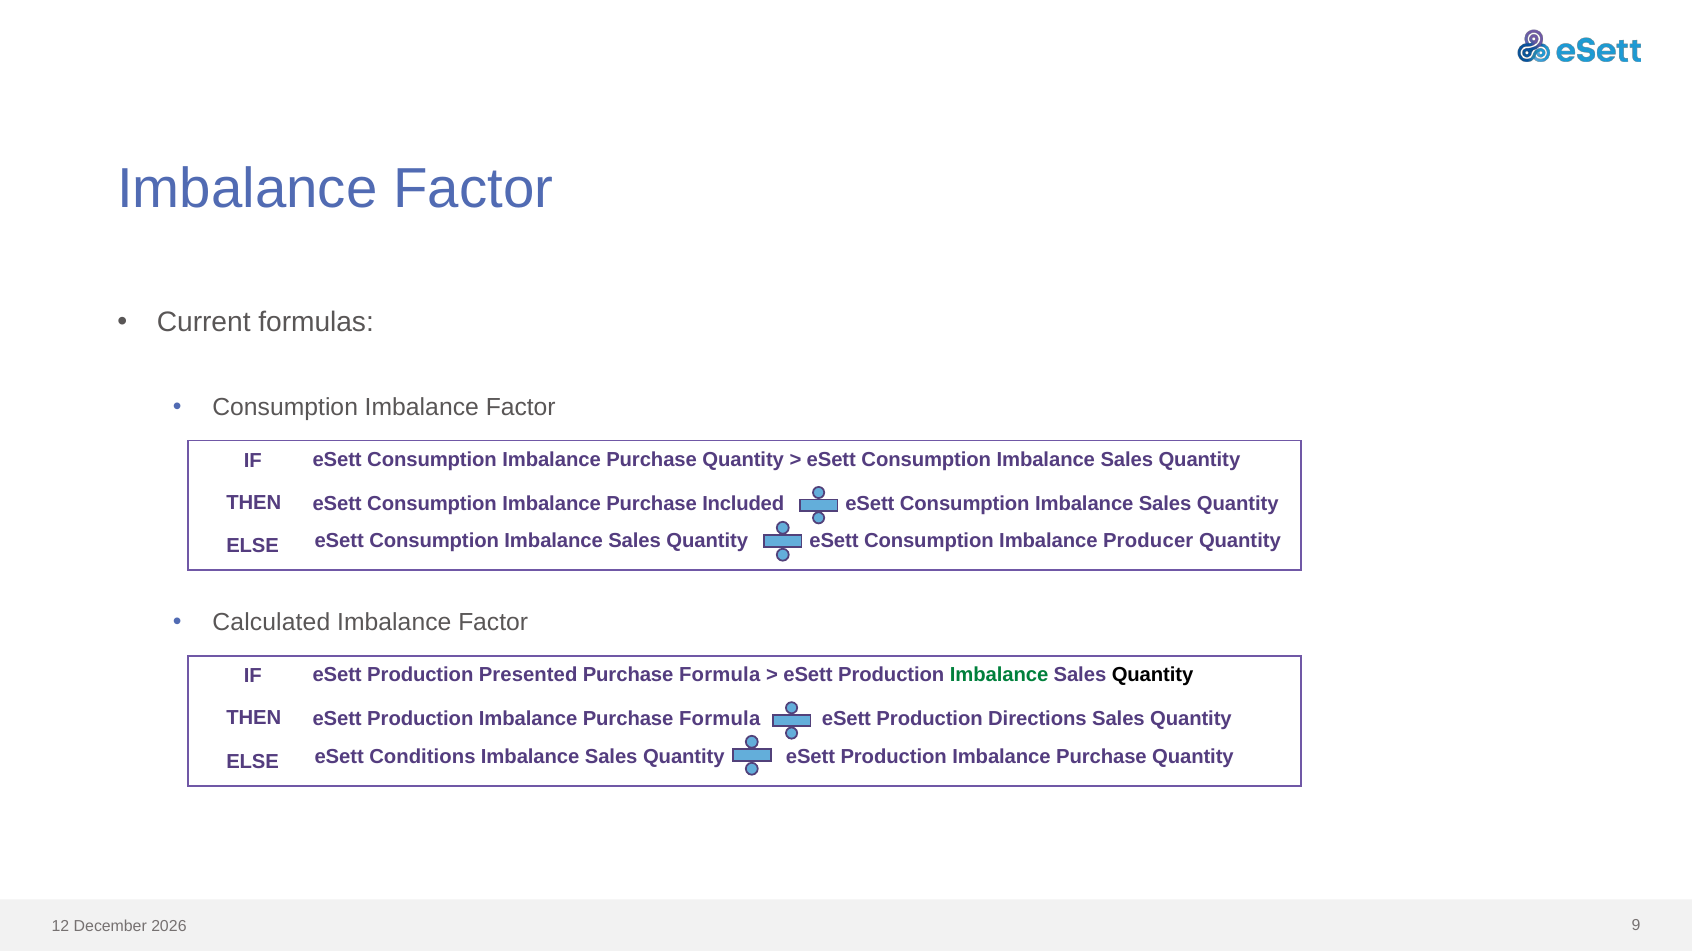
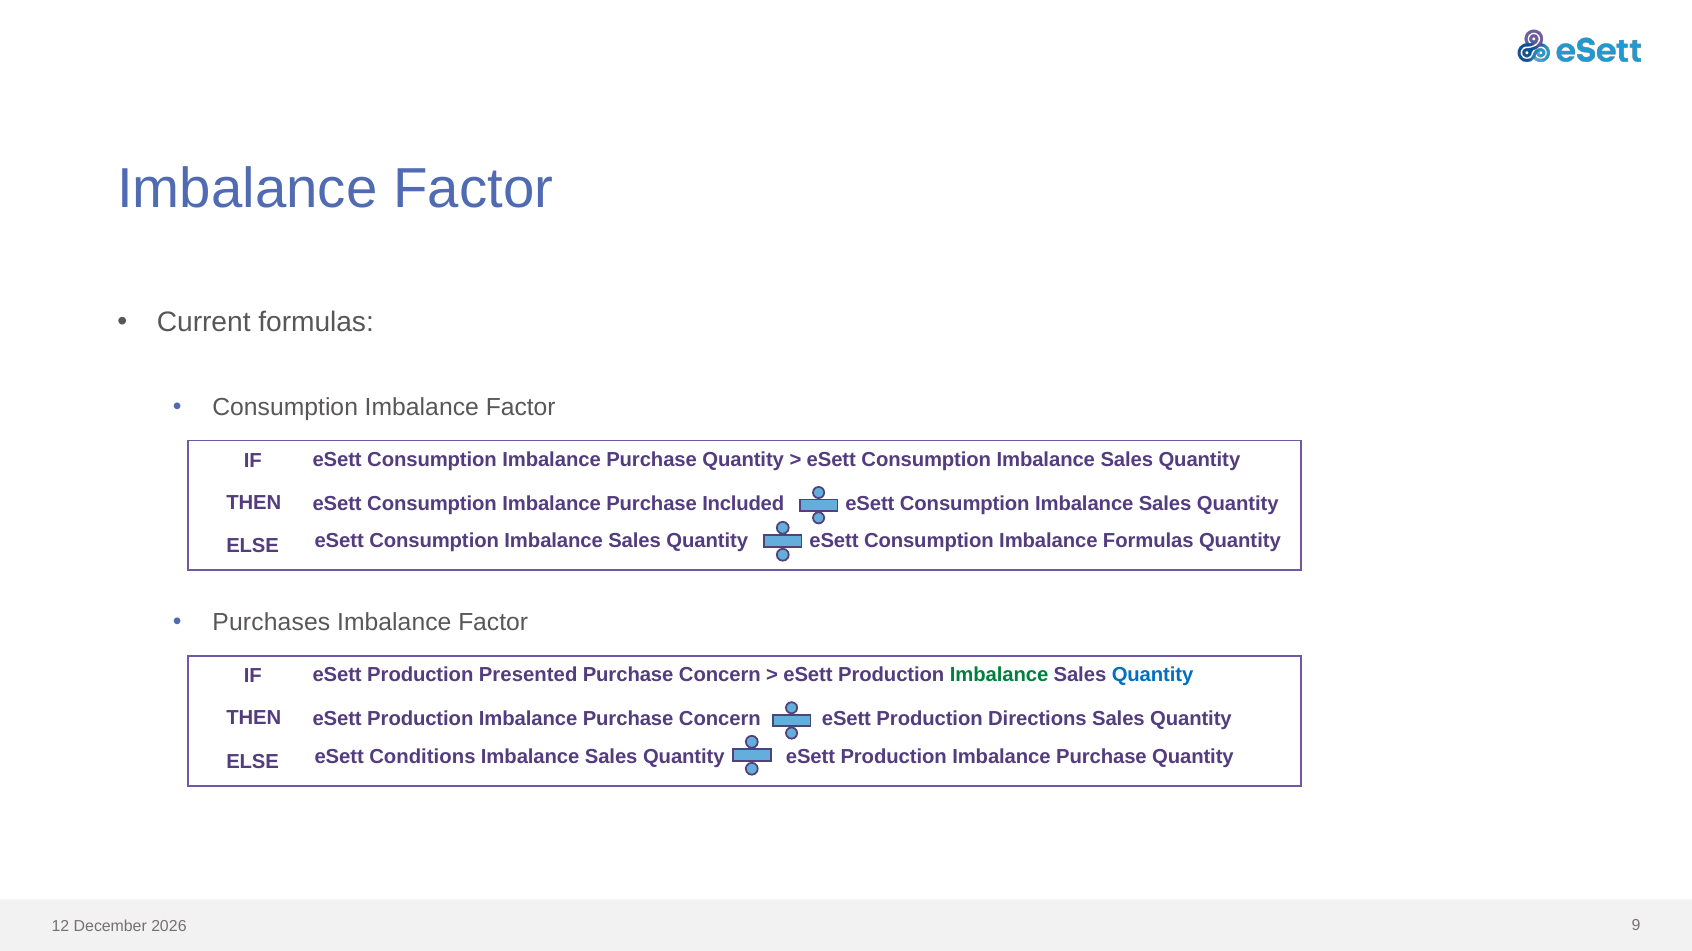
Imbalance Producer: Producer -> Formulas (1148, 541)
Calculated: Calculated -> Purchases (271, 623)
Formula: Formula -> Concern (720, 675)
Quantity colour: black -> blue (1153, 675)
Imbalance Purchase Formula: Formula -> Concern (720, 720)
